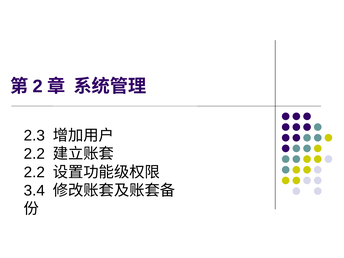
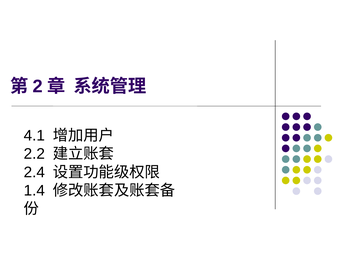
2.3: 2.3 -> 4.1 (34, 136)
2.2: 2.2 -> 2.4 (34, 172)
3.4: 3.4 -> 1.4 (34, 191)
